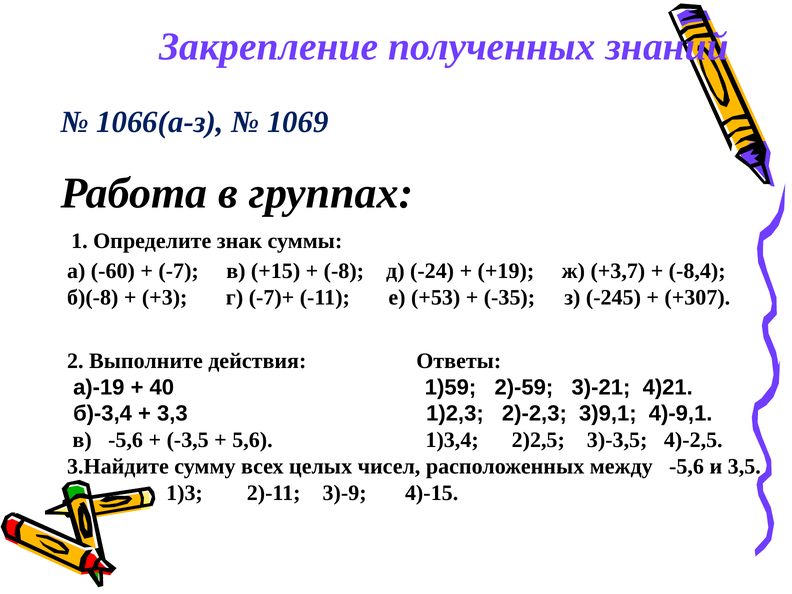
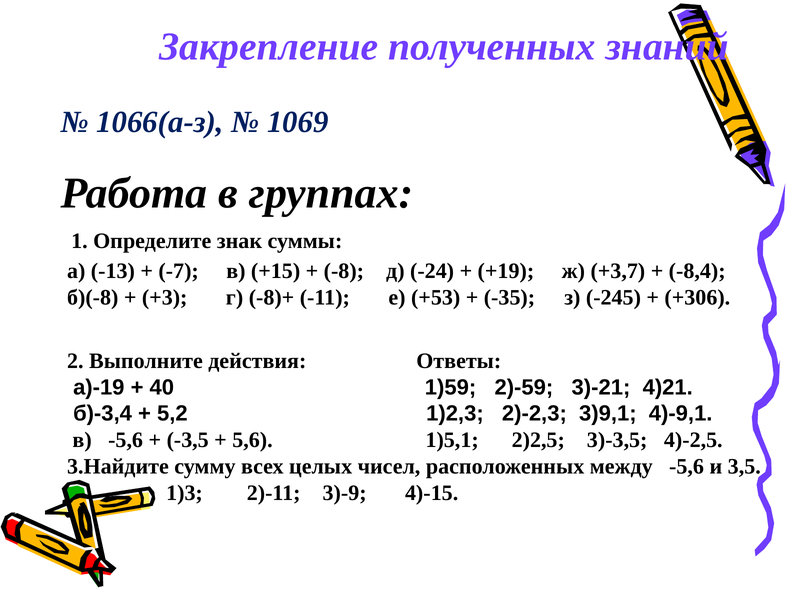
-60: -60 -> -13 (113, 271)
-7)+: -7)+ -> -8)+ (272, 297)
+307: +307 -> +306 (697, 297)
3,3: 3,3 -> 5,2 (172, 414)
1)3,4: 1)3,4 -> 1)5,1 (452, 440)
